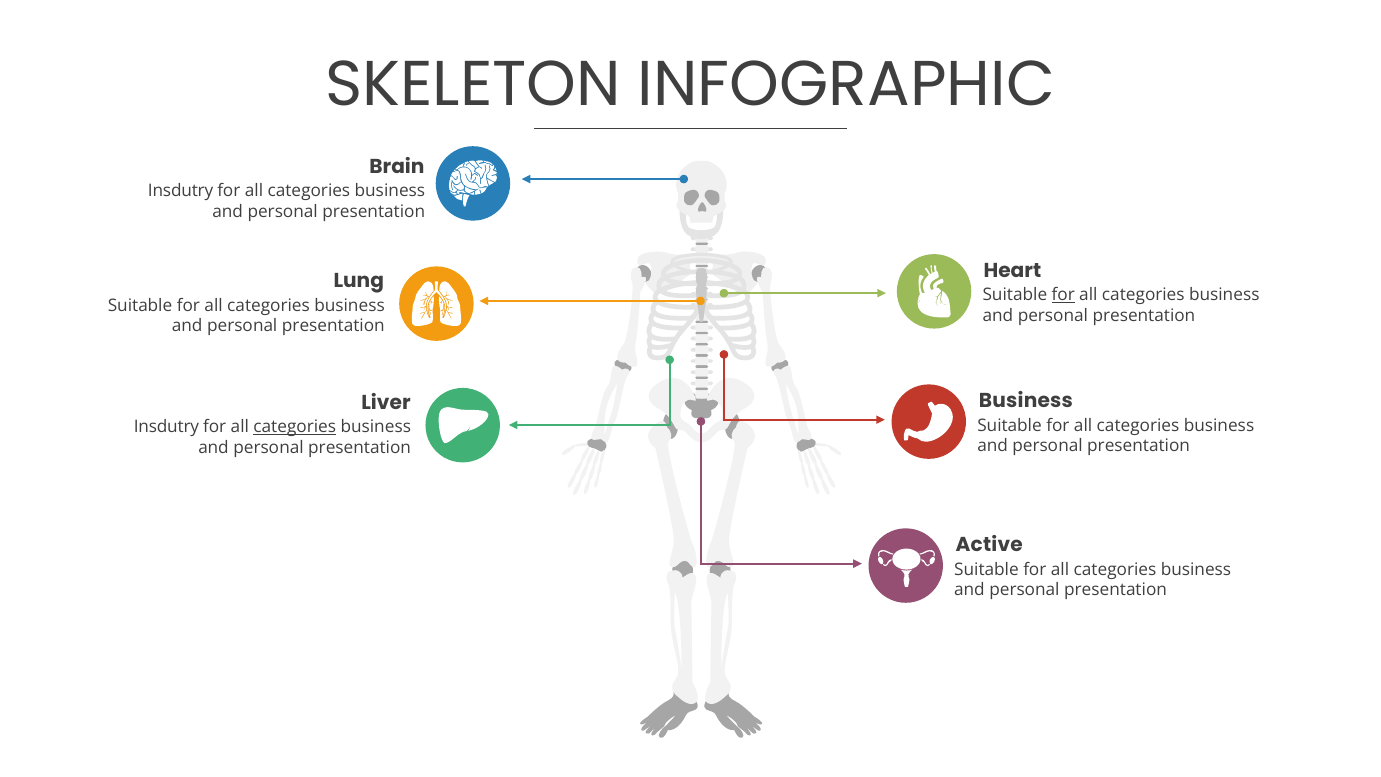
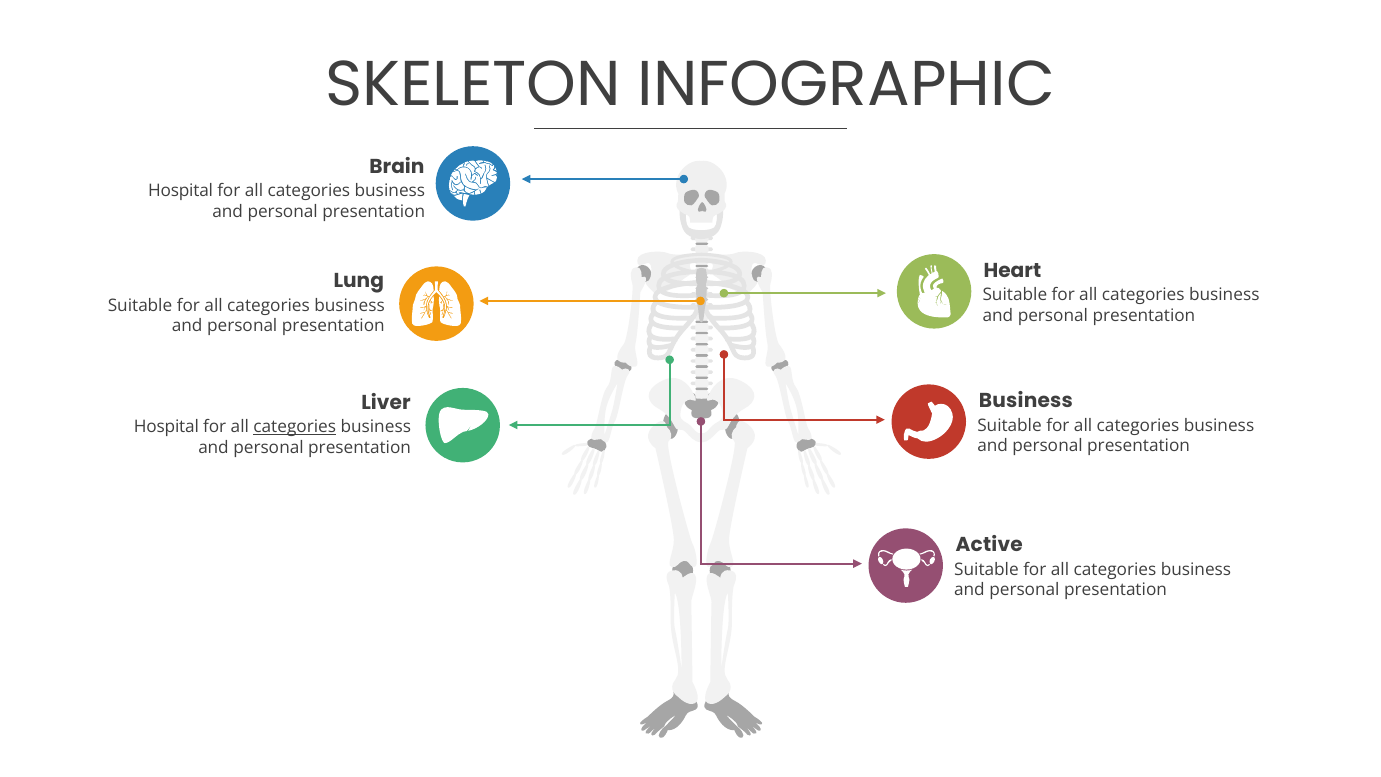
Insdutry: Insdutry -> Hospital (181, 191)
for underline: present -> none (1063, 295)
Insdutry: Insdutry -> Hospital (166, 427)
